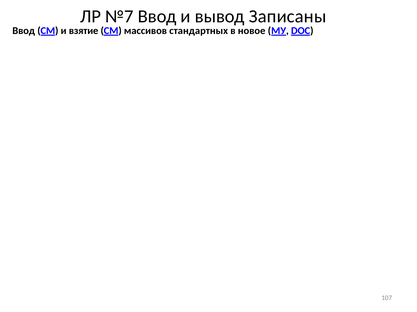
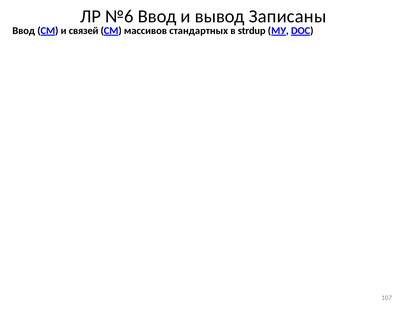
№7: №7 -> №6 (119, 16)
взятие: взятие -> связей (84, 31)
новое: новое -> strdup (252, 31)
